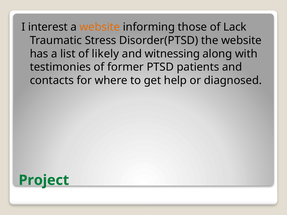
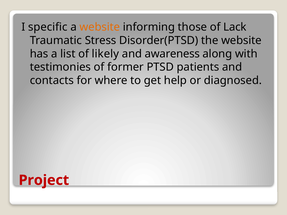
interest: interest -> specific (48, 27)
witnessing: witnessing -> awareness (172, 54)
Project colour: green -> red (44, 180)
